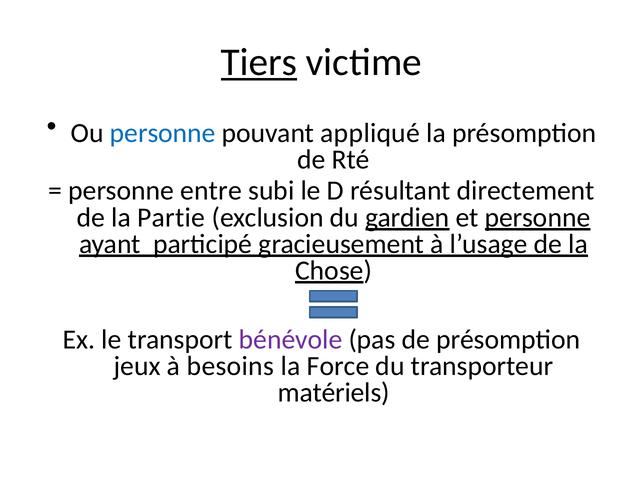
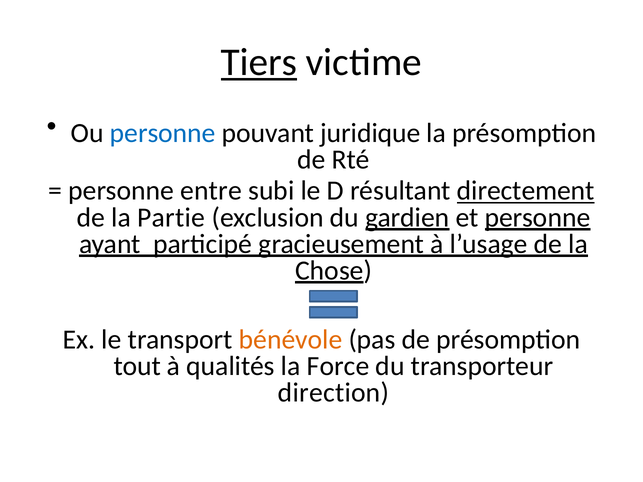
appliqué: appliqué -> juridique (370, 133)
directement underline: none -> present (526, 191)
bénévole colour: purple -> orange (291, 340)
jeux: jeux -> tout (137, 366)
besoins: besoins -> qualités (231, 366)
matériels: matériels -> direction (333, 393)
